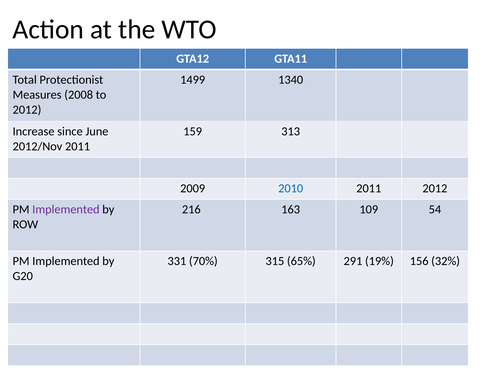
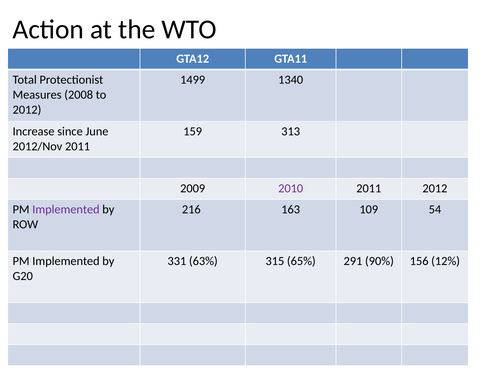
2010 colour: blue -> purple (291, 188)
70%: 70% -> 63% (203, 261)
19%: 19% -> 90% (379, 261)
32%: 32% -> 12% (446, 261)
